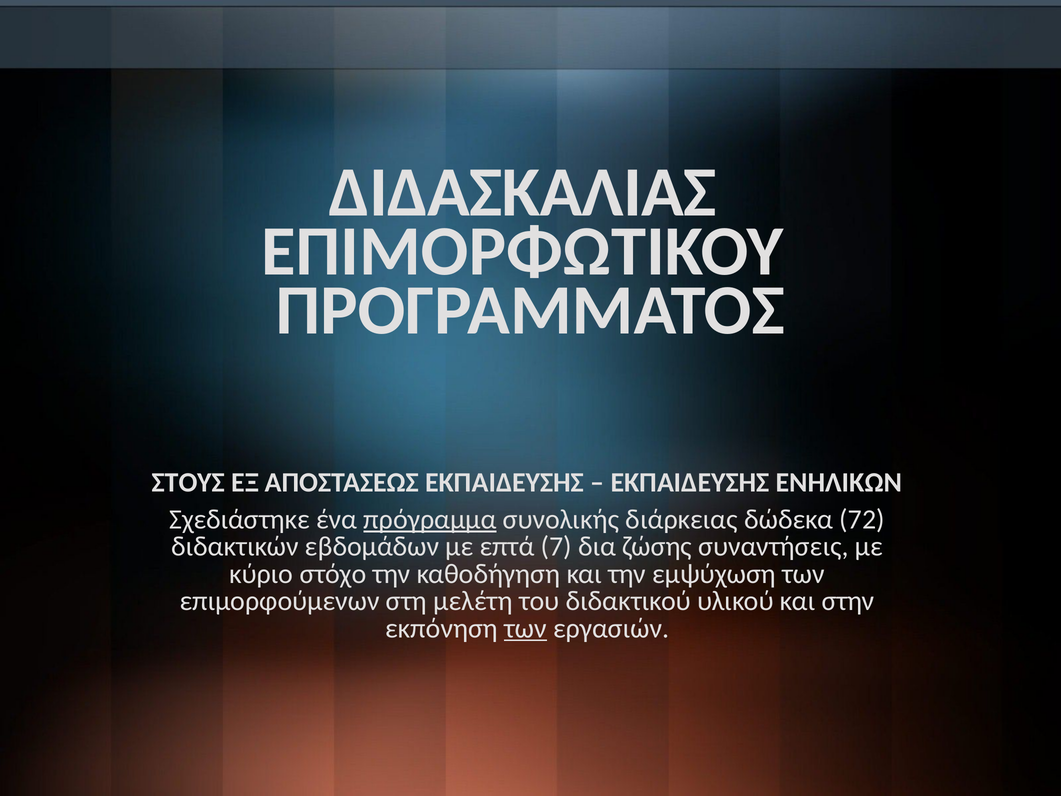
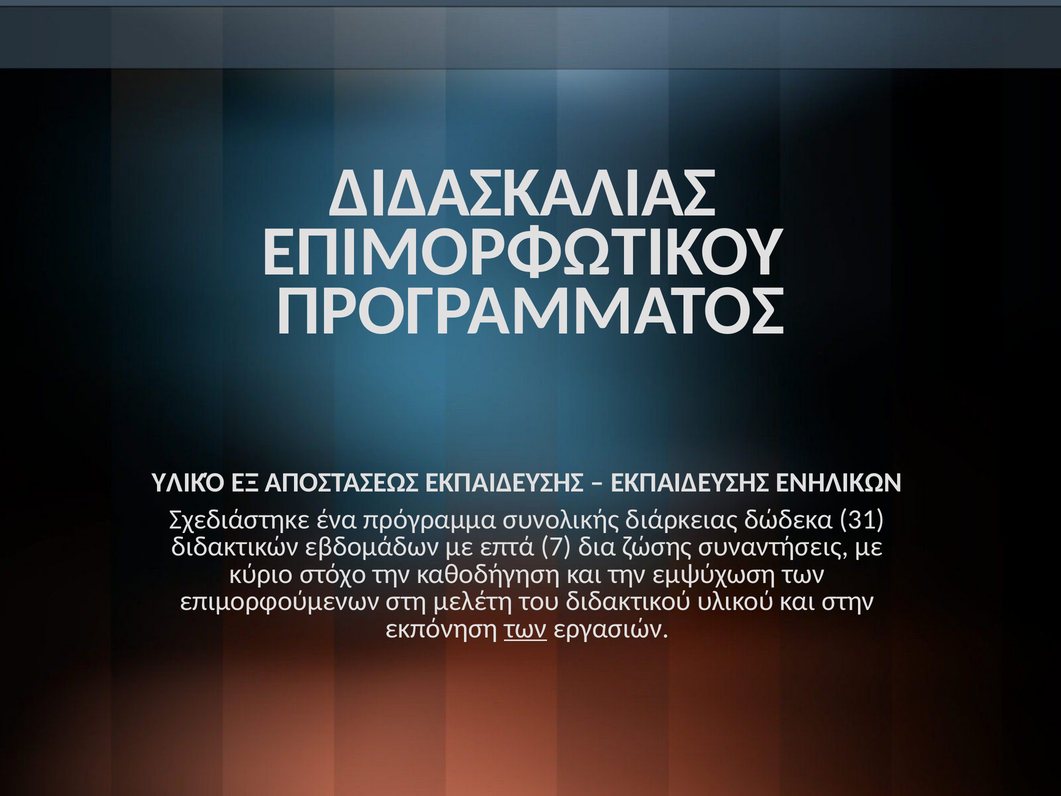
ΣΤΟΥΣ: ΣΤΟΥΣ -> ΥΛΙΚΌ (188, 483)
πρόγραμμα underline: present -> none (430, 519)
72: 72 -> 31 (862, 519)
